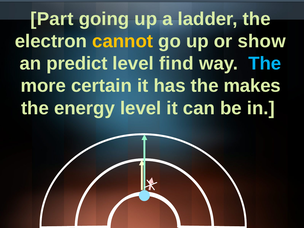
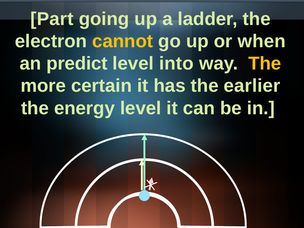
show: show -> when (262, 41)
find: find -> into (176, 64)
The colour: light blue -> yellow (265, 64)
makes: makes -> earlier (252, 86)
